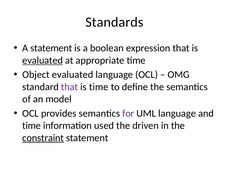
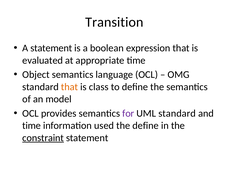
Standards: Standards -> Transition (114, 22)
evaluated underline: present -> none (43, 60)
Object evaluated: evaluated -> semantics (73, 75)
that colour: purple -> orange (69, 87)
is time: time -> class (99, 87)
UML language: language -> standard (177, 113)
the driven: driven -> define (146, 125)
